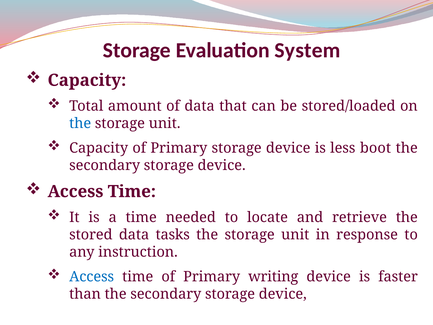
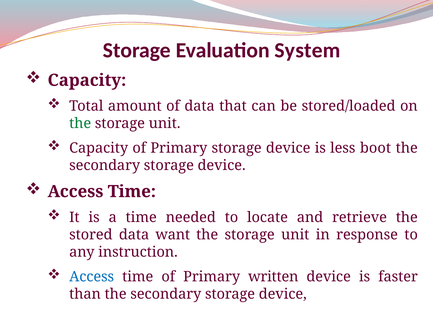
the colour: blue -> green (80, 123)
tasks: tasks -> want (173, 235)
writing: writing -> written (273, 276)
